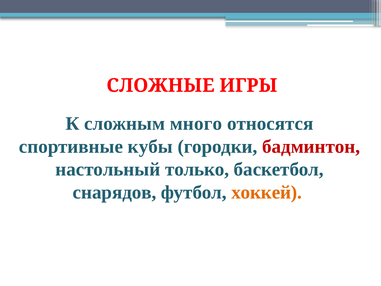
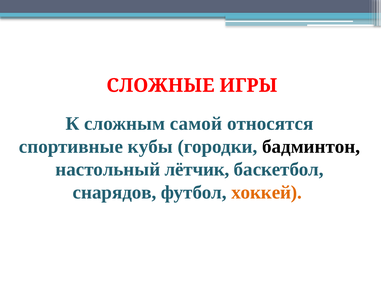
много: много -> самой (196, 124)
бадминтон colour: red -> black (311, 146)
только: только -> лётчик (197, 169)
